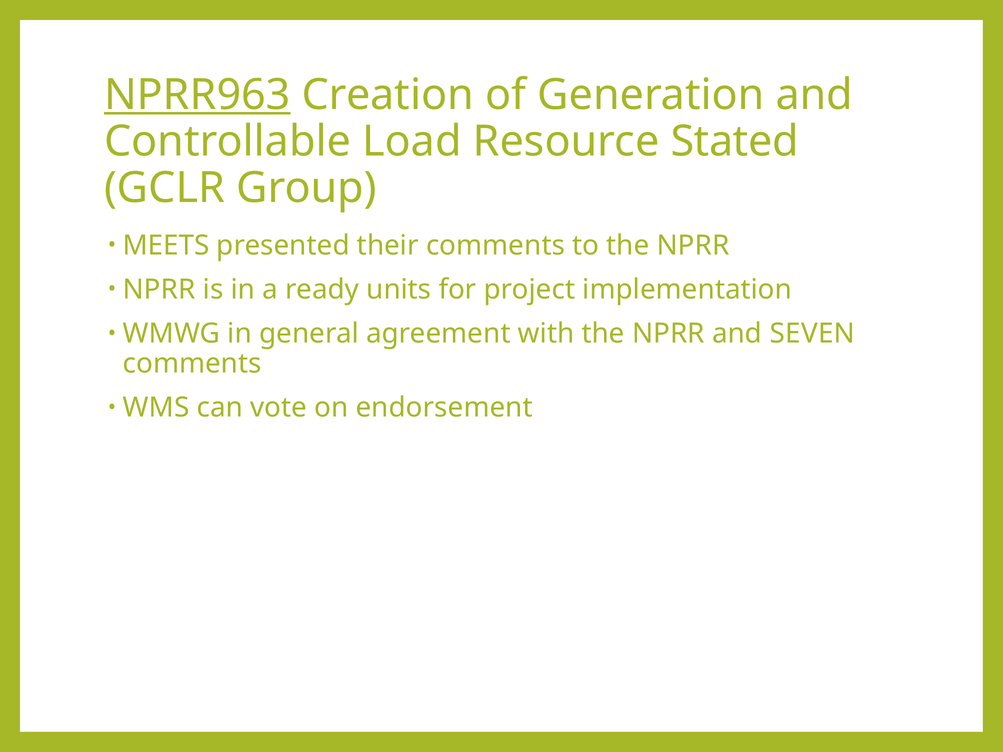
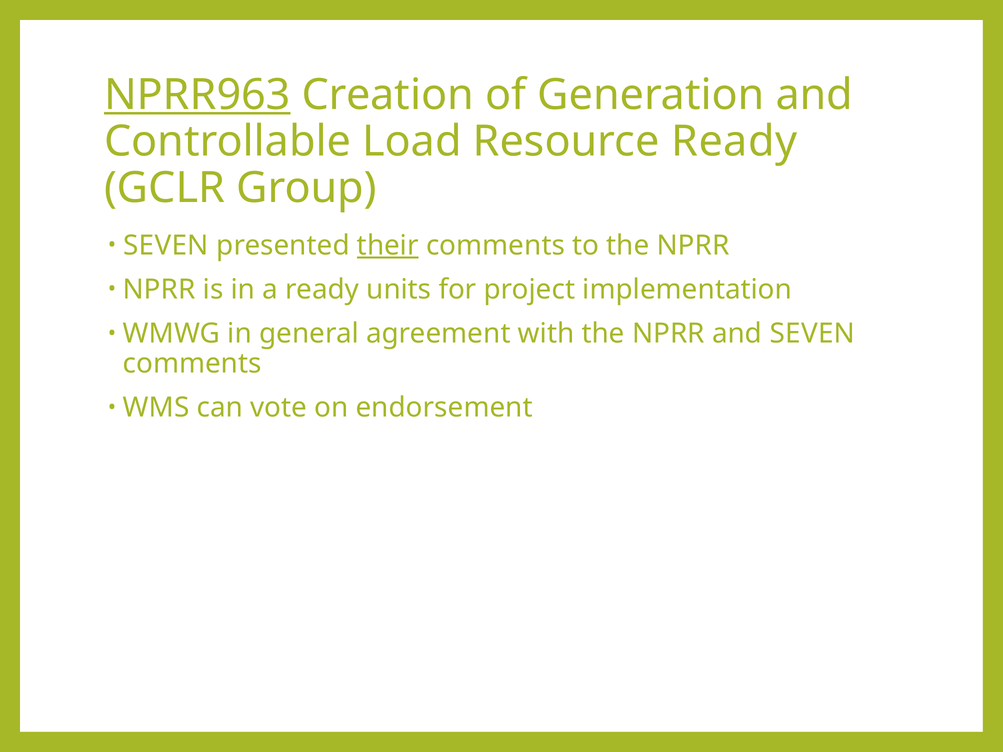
Resource Stated: Stated -> Ready (734, 142)
MEETS: MEETS -> SEVEN (166, 246)
their underline: none -> present (388, 246)
